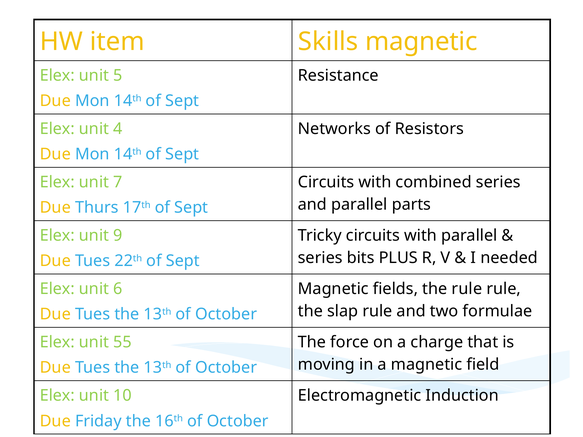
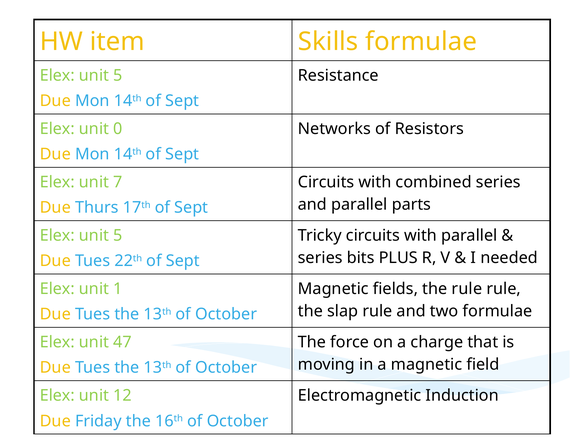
Skills magnetic: magnetic -> formulae (421, 42)
4: 4 -> 0 (118, 129)
9: 9 -> 5 (118, 236)
6: 6 -> 1 (118, 289)
55: 55 -> 47 (123, 342)
10: 10 -> 12 (123, 396)
